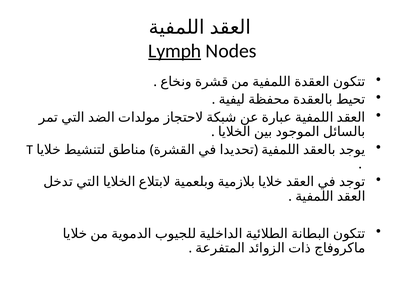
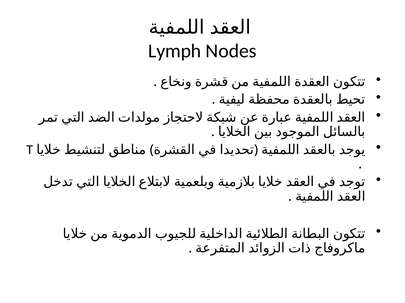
Lymph underline: present -> none (175, 51)
